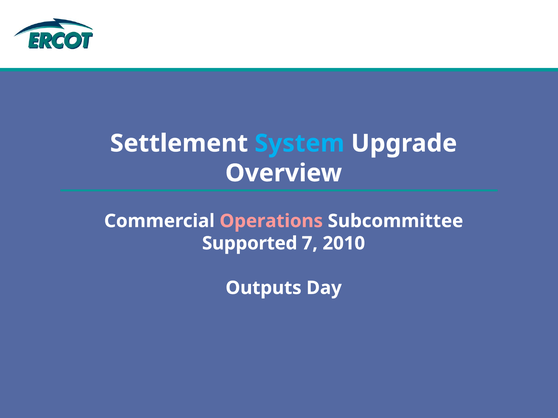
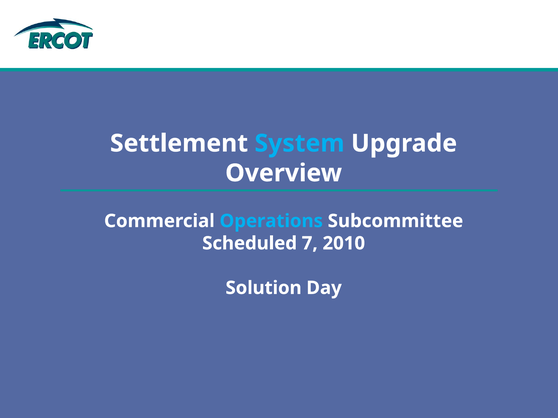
Operations colour: pink -> light blue (271, 221)
Supported: Supported -> Scheduled (250, 244)
Outputs: Outputs -> Solution (264, 288)
